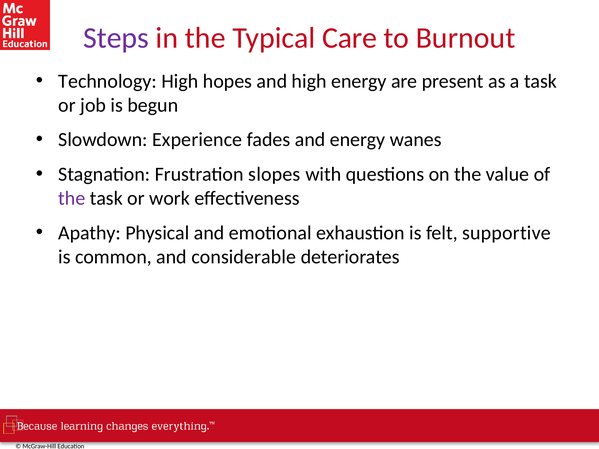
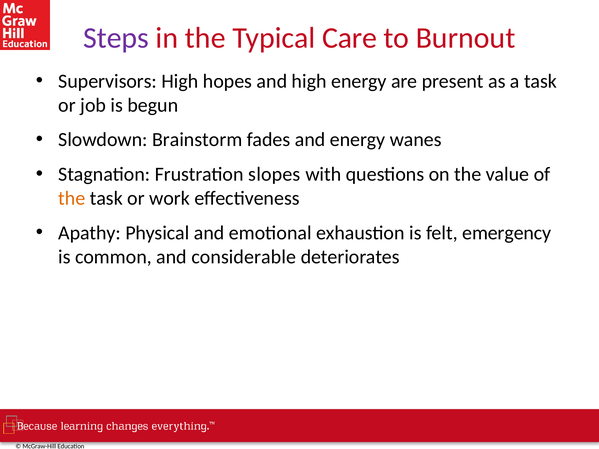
Technology: Technology -> Supervisors (108, 81)
Experience: Experience -> Brainstorm (197, 140)
the colour: purple -> orange (72, 198)
supportive: supportive -> emergency (507, 233)
